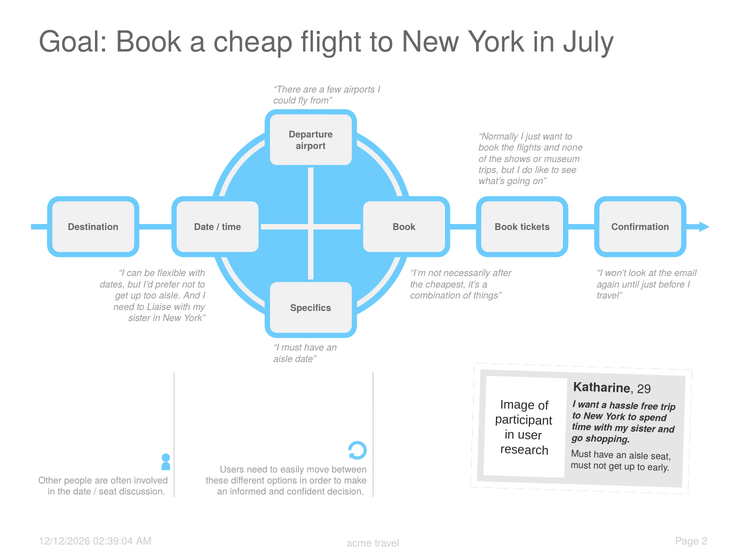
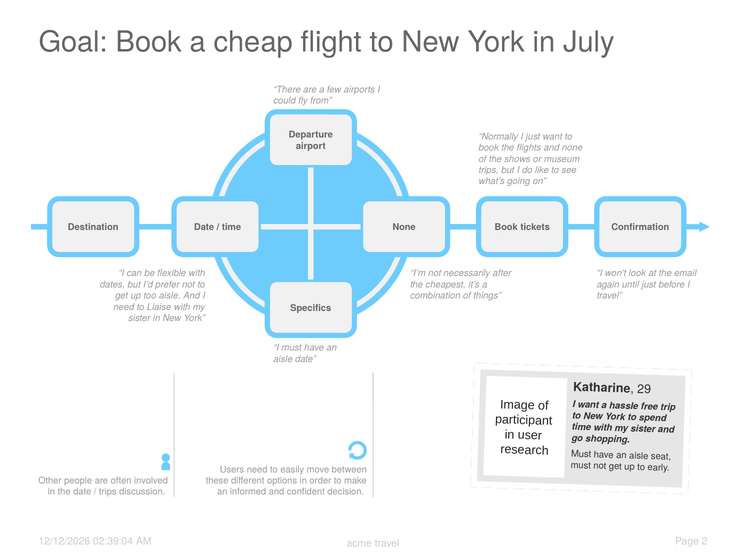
time Book: Book -> None (404, 228)
seat: seat -> trips (108, 492)
